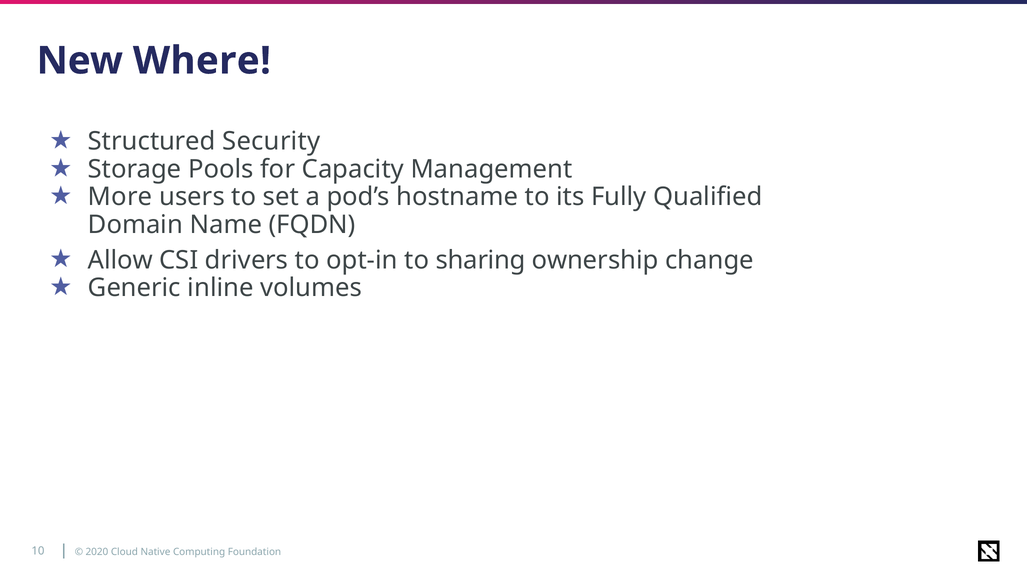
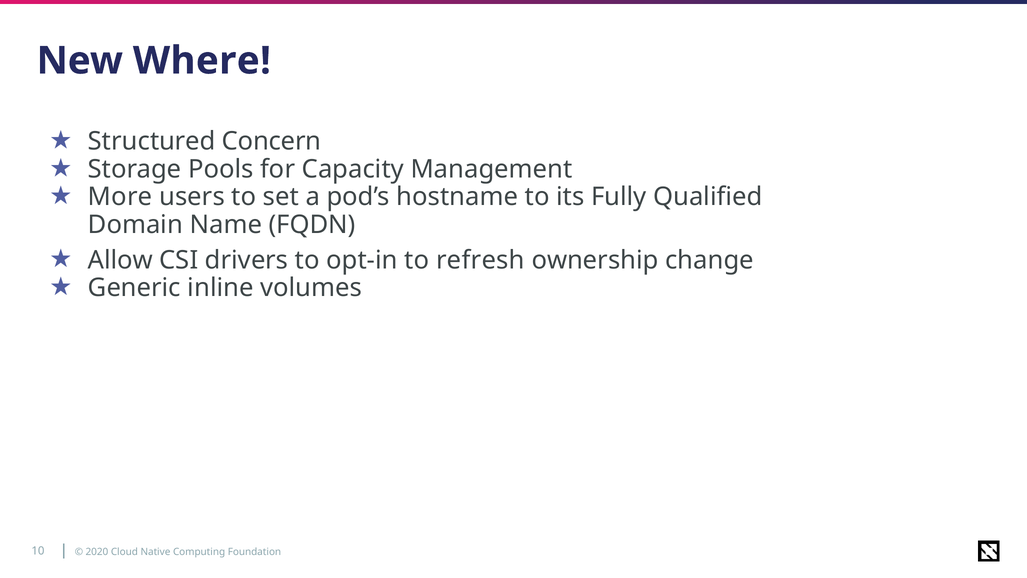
Security: Security -> Concern (272, 141)
sharing: sharing -> refresh (480, 260)
